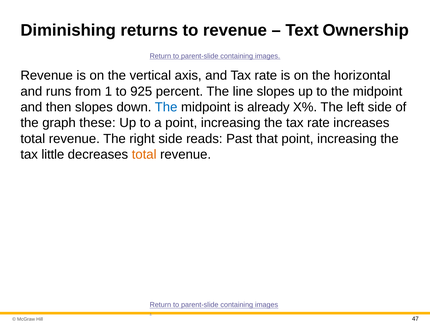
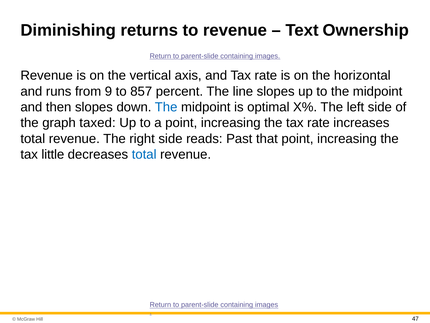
1: 1 -> 9 (108, 91)
925: 925 -> 857 (141, 91)
already: already -> optimal (268, 107)
these: these -> taxed (98, 123)
total colour: orange -> blue (144, 154)
